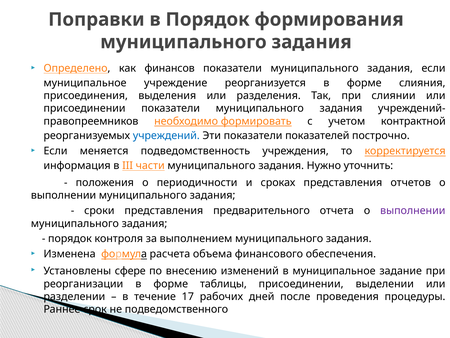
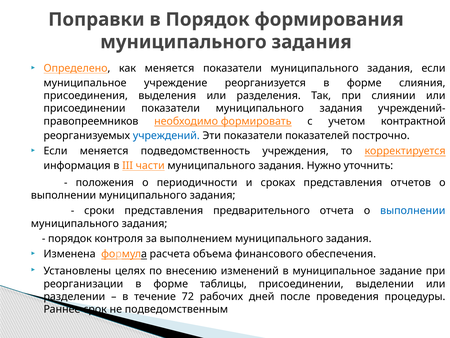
как финансов: финансов -> меняется (170, 68)
выполнении colour: purple -> blue (413, 210)
сфере: сфере -> целях (130, 271)
17: 17 -> 72 (188, 296)
подведомственного: подведомственного -> подведомственным (176, 309)
